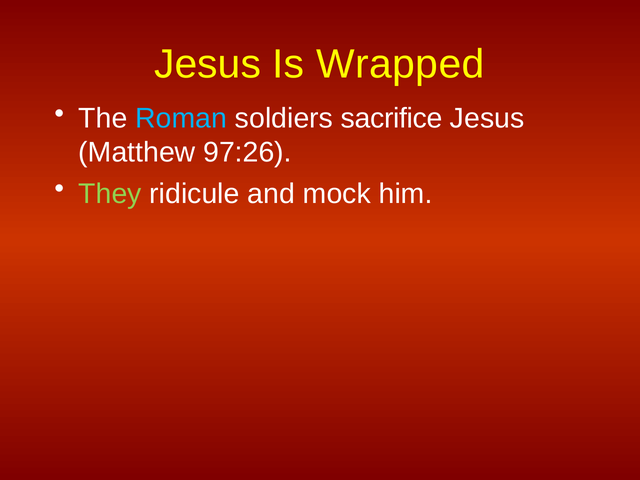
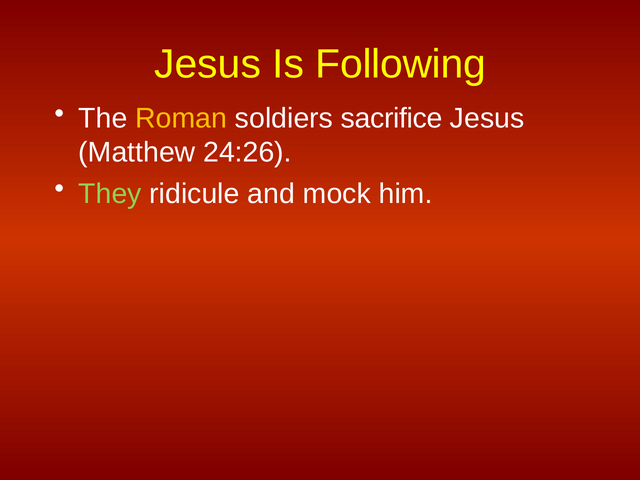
Wrapped: Wrapped -> Following (401, 64)
Roman colour: light blue -> yellow (181, 118)
97:26: 97:26 -> 24:26 (248, 152)
